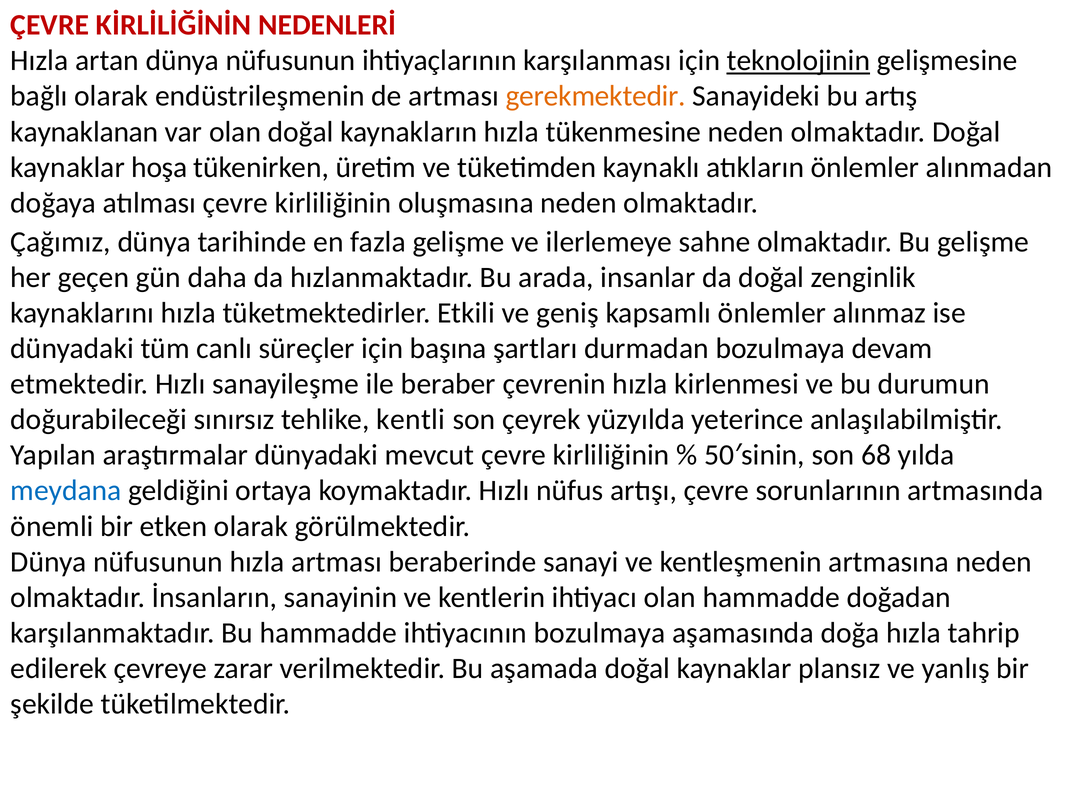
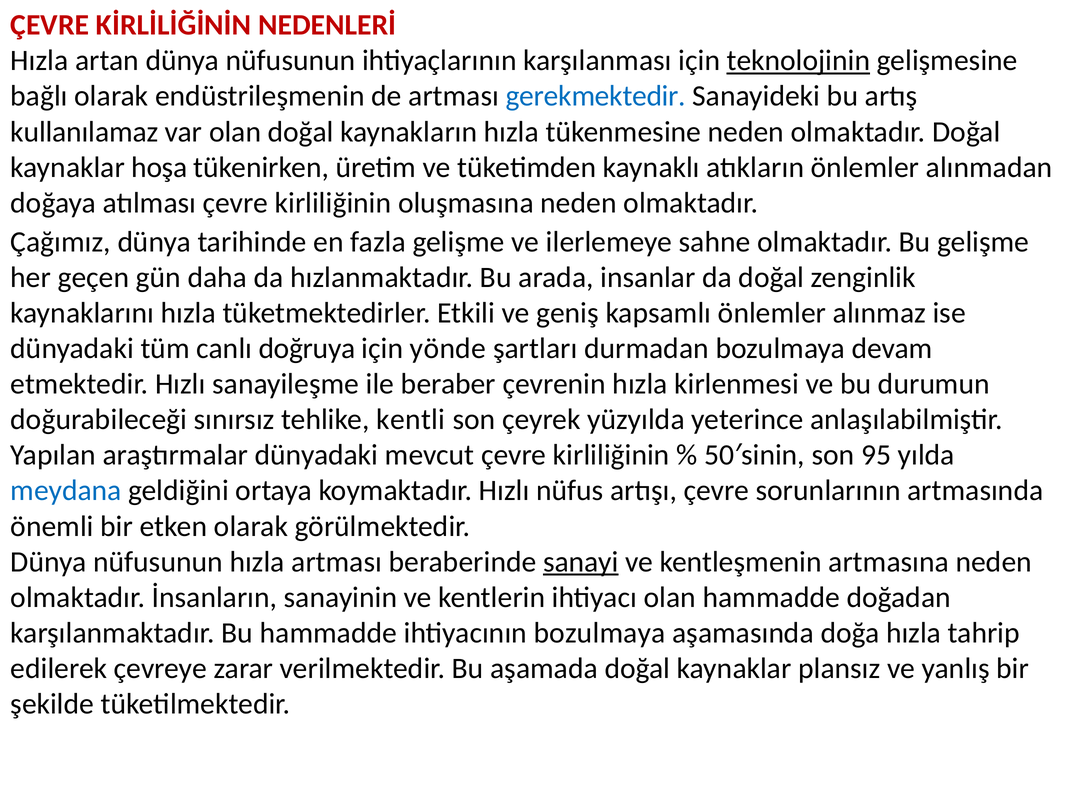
gerekmektedir colour: orange -> blue (596, 96)
kaynaklanan: kaynaklanan -> kullanılamaz (84, 132)
süreçler: süreçler -> doğruya (307, 348)
başına: başına -> yönde (448, 348)
68: 68 -> 95 (876, 455)
sanayi underline: none -> present (581, 561)
